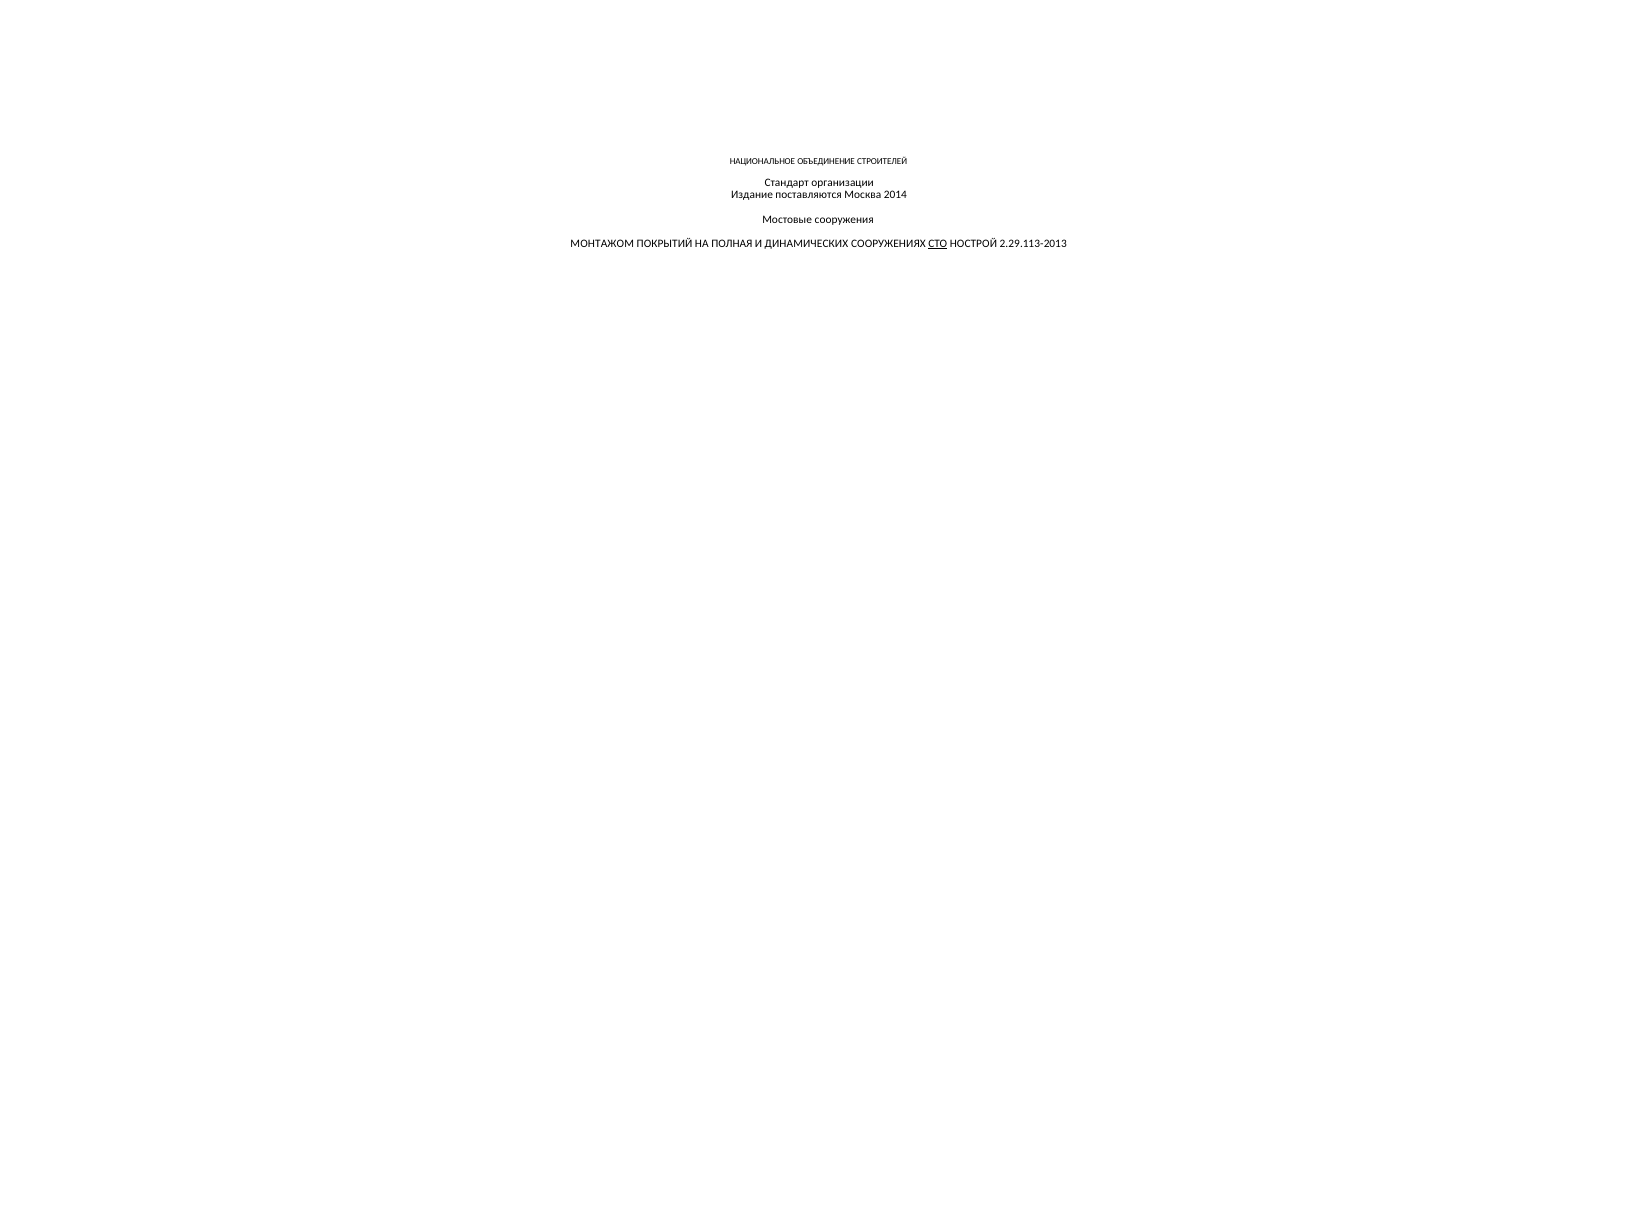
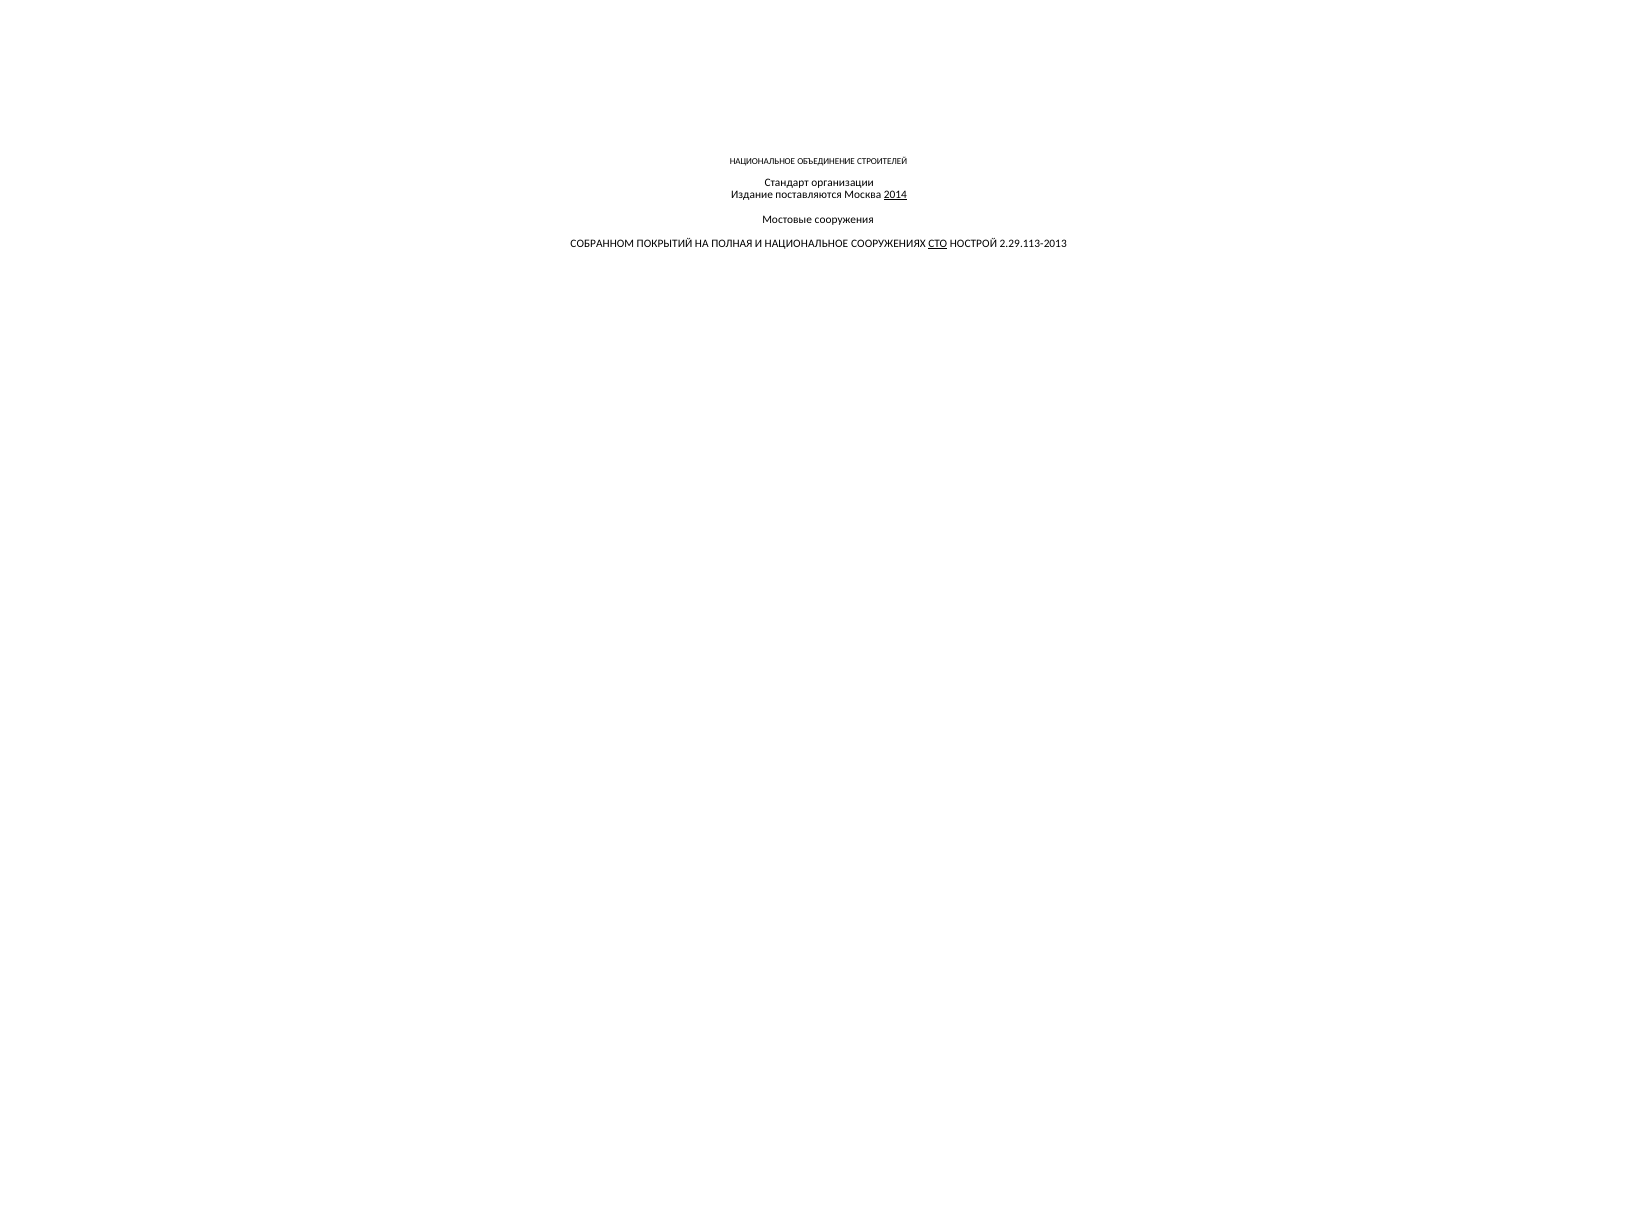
2014 underline: none -> present (895, 195)
МОНТАЖОМ: МОНТАЖОМ -> СОБРАННОМ (602, 244)
И ДИНАМИЧЕСКИХ: ДИНАМИЧЕСКИХ -> НАЦИОНАЛЬНОЕ (806, 244)
